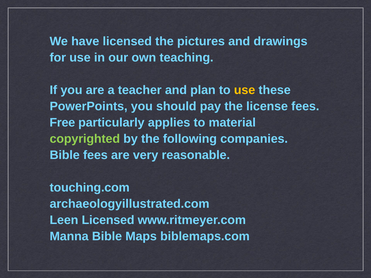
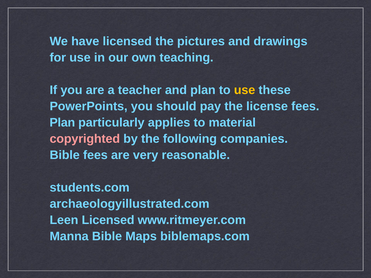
Free: Free -> Plan (62, 123)
copyrighted colour: light green -> pink (85, 139)
touching.com: touching.com -> students.com (90, 188)
